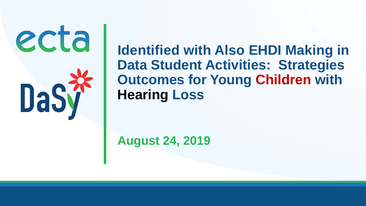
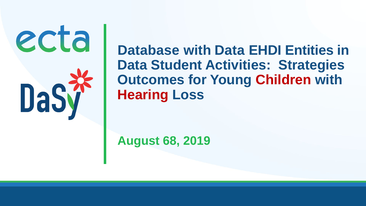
Identified: Identified -> Database (149, 50)
with Also: Also -> Data (230, 50)
Making: Making -> Entities (309, 50)
Hearing colour: black -> red (143, 95)
24: 24 -> 68 (171, 141)
